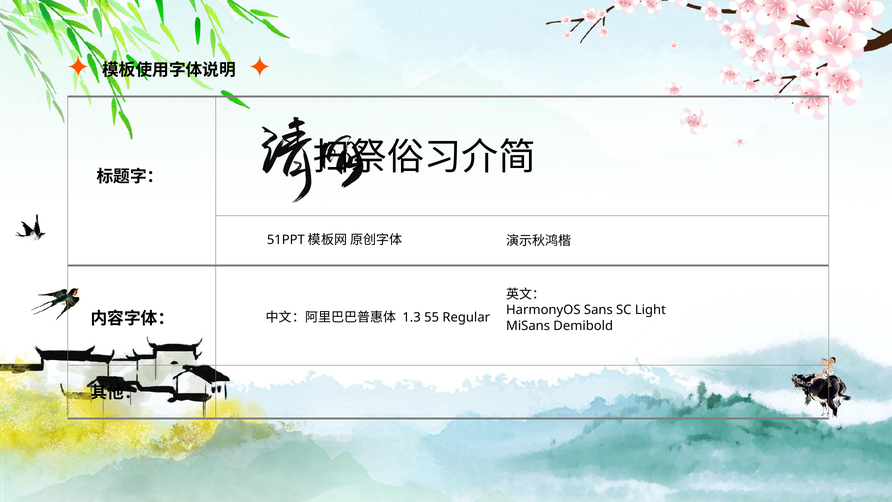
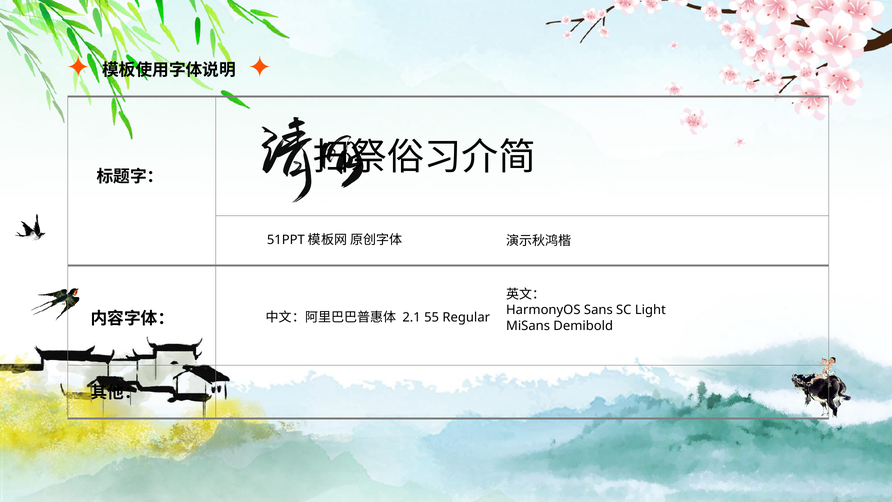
1.3: 1.3 -> 2.1 (412, 317)
